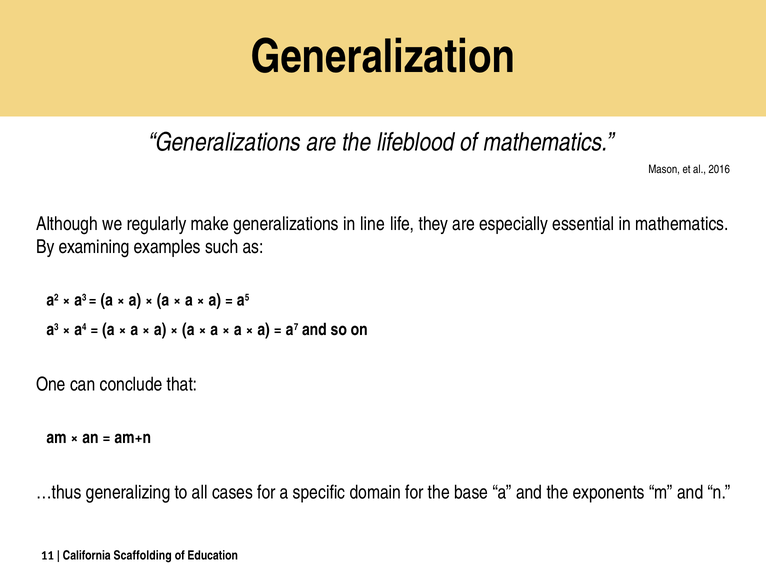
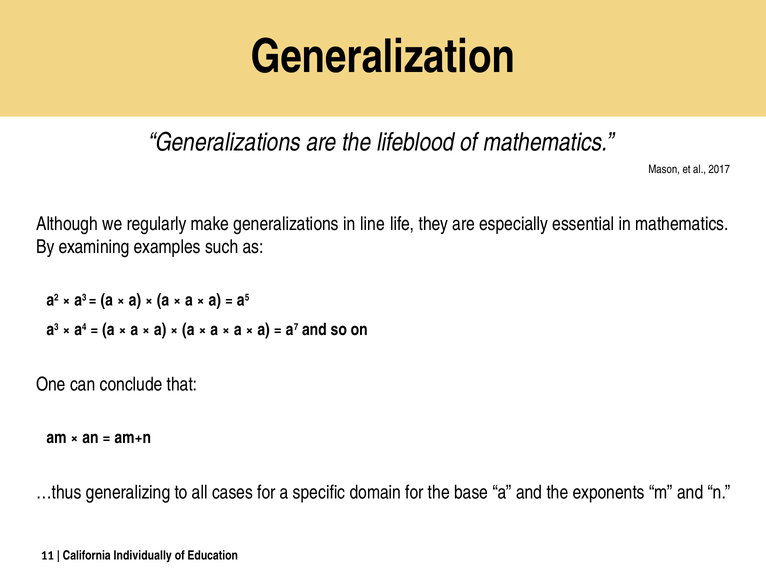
2016: 2016 -> 2017 (719, 170)
Scaffolding: Scaffolding -> Individually (143, 556)
